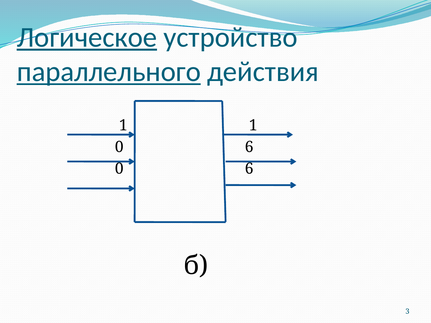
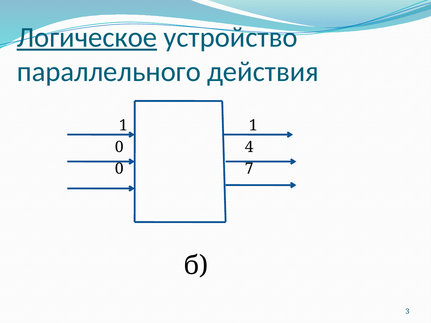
параллельного underline: present -> none (109, 72)
6: 6 -> 4 (249, 147)
6: 6 -> 7 (249, 169)
